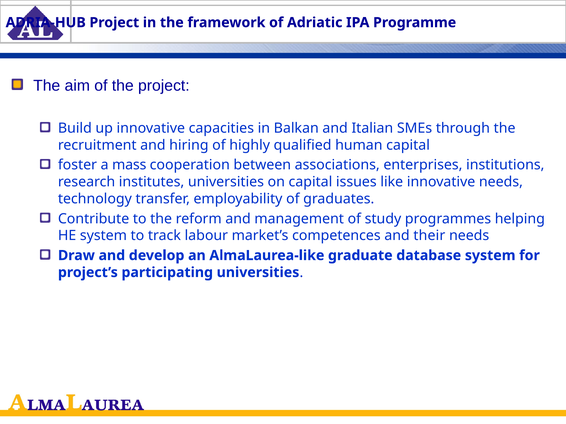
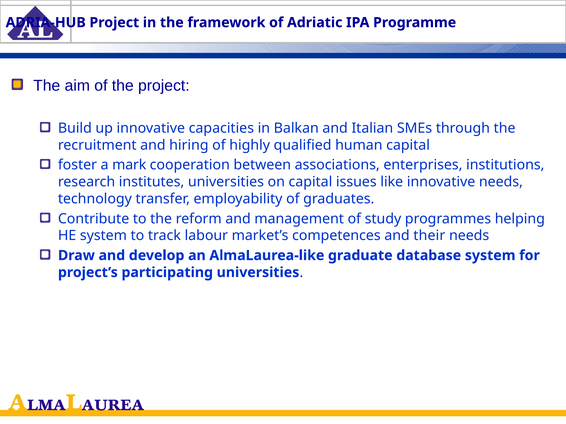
mass: mass -> mark (129, 165)
